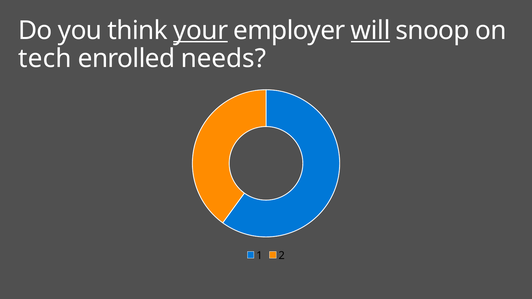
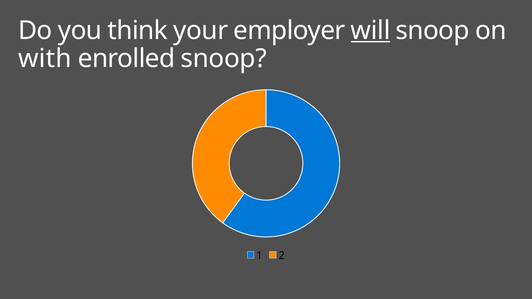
your underline: present -> none (201, 30)
tech: tech -> with (45, 59)
enrolled needs: needs -> snoop (224, 59)
